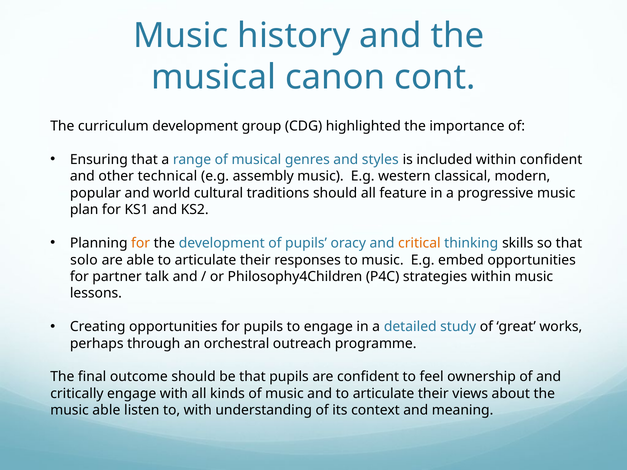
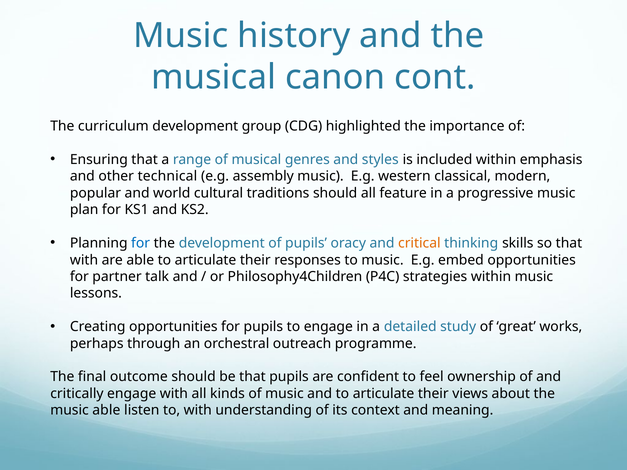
within confident: confident -> emphasis (551, 160)
for colour: orange -> blue (141, 243)
solo: solo -> with (84, 260)
